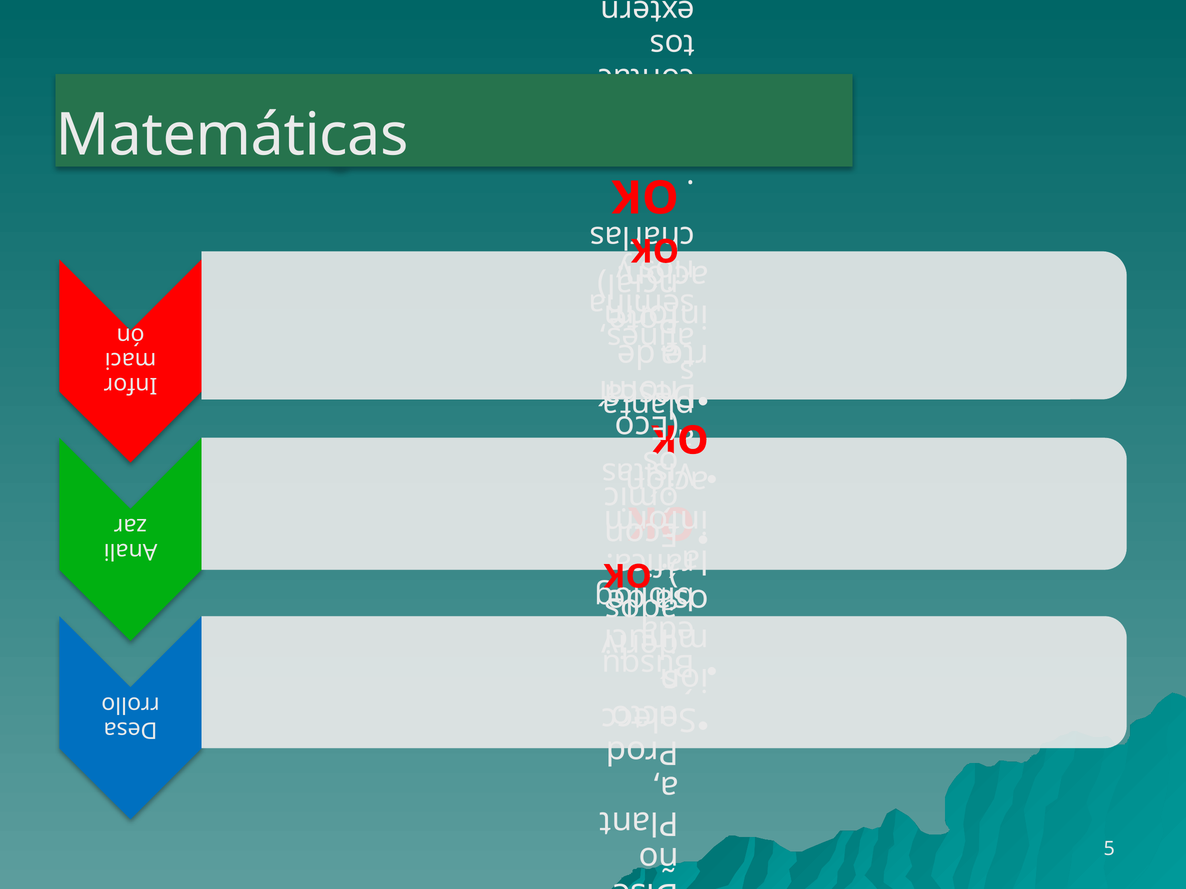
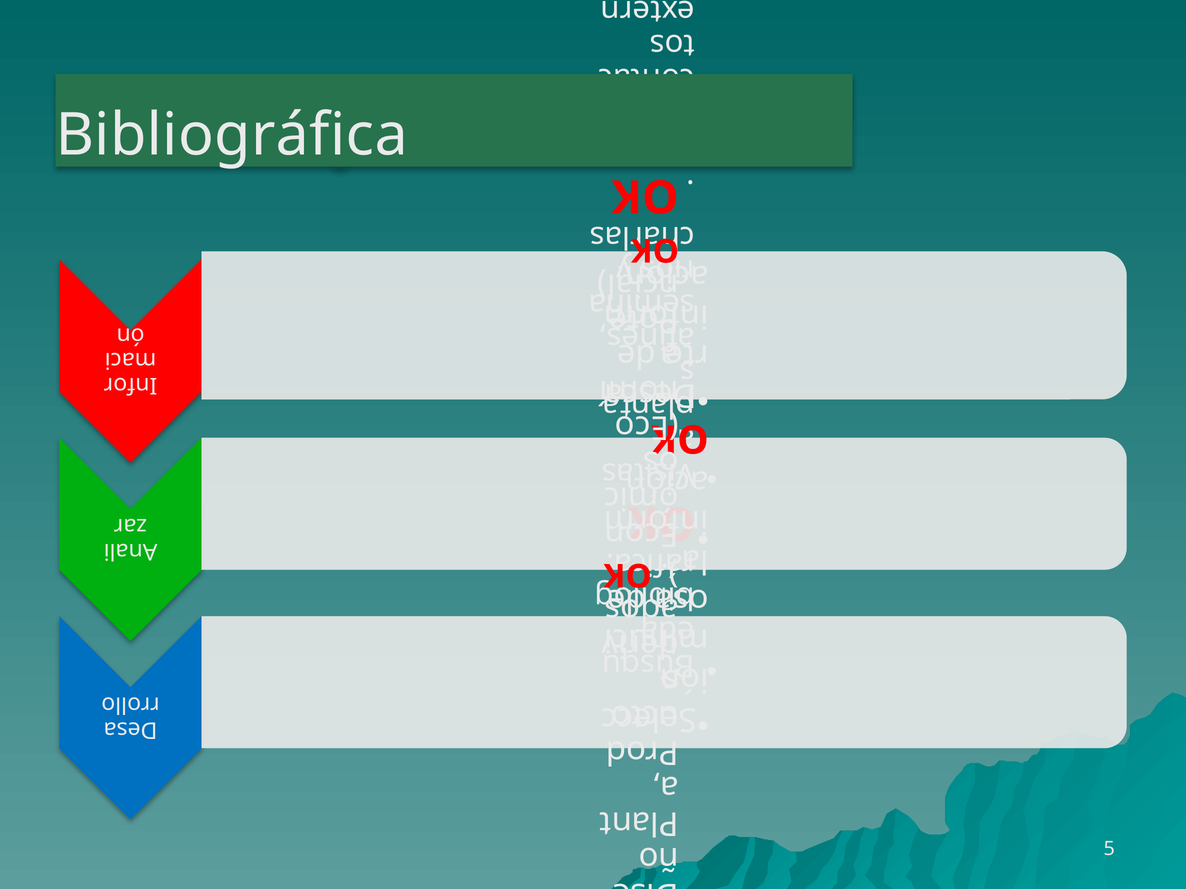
Matemáticas: Matemáticas -> Bibliográfica (232, 135)
